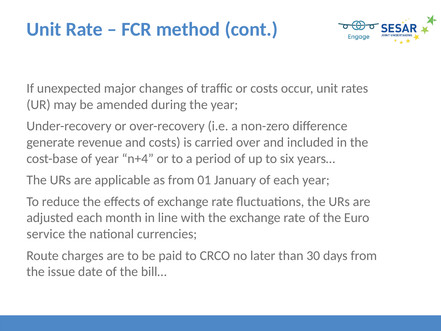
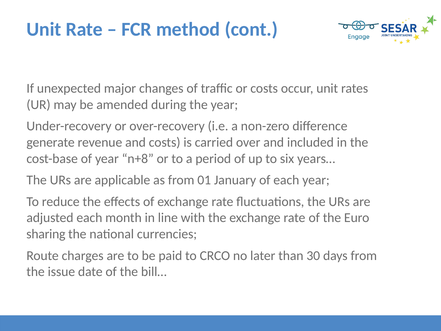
n+4: n+4 -> n+8 (138, 158)
service: service -> sharing (46, 234)
